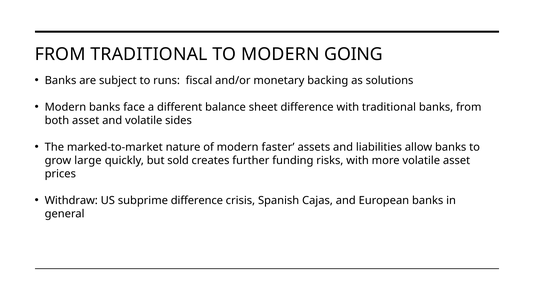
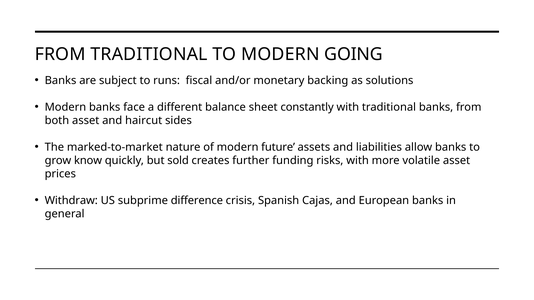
sheet difference: difference -> constantly (307, 107)
and volatile: volatile -> haircut (144, 121)
faster: faster -> future (278, 147)
large: large -> know (88, 161)
